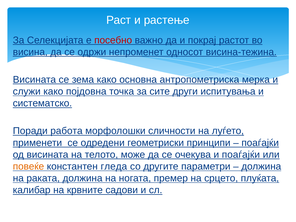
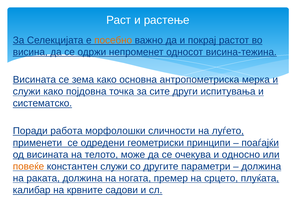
посебно colour: red -> orange (113, 40)
и поаѓајќи: поаѓајќи -> односно (241, 155)
константен гледа: гледа -> служи (114, 166)
